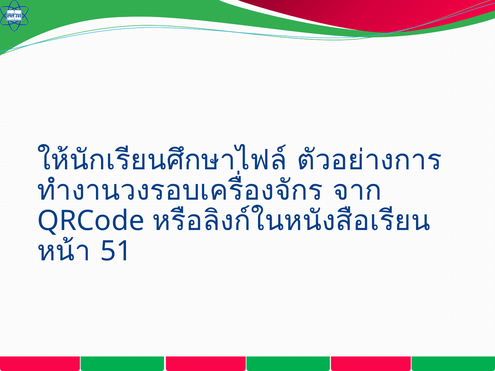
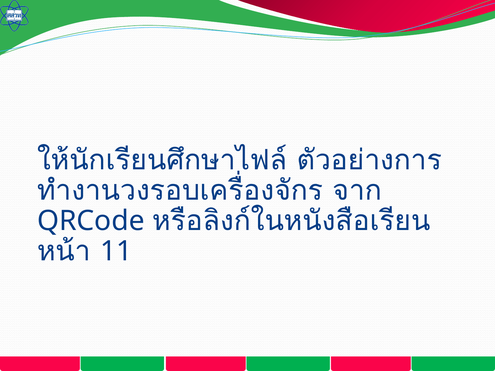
51: 51 -> 11 (116, 252)
